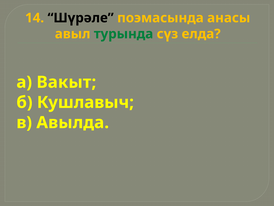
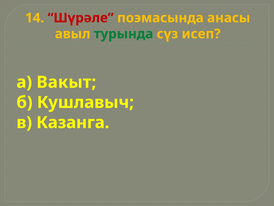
Шүрәле colour: black -> red (81, 18)
елда: елда -> исеп (201, 34)
Авылда: Авылда -> Казанга (73, 122)
